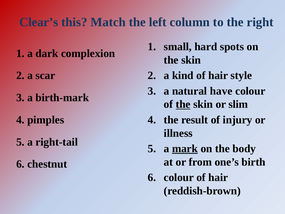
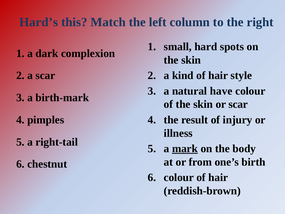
Clear’s: Clear’s -> Hard’s (39, 22)
the underline: present -> none (183, 104)
or slim: slim -> scar (238, 104)
